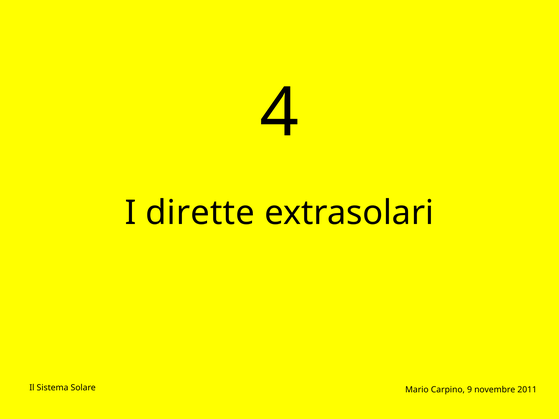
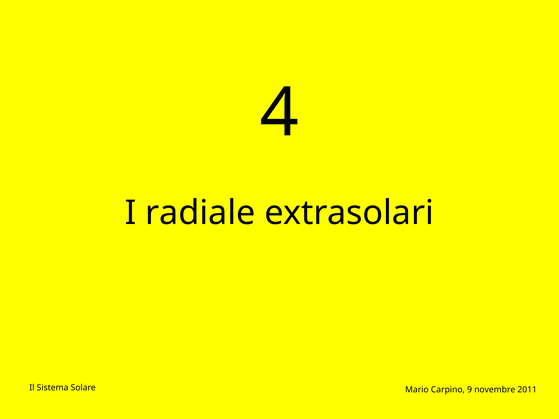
dirette: dirette -> radiale (200, 213)
